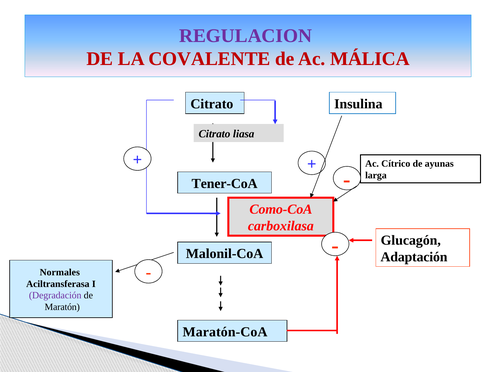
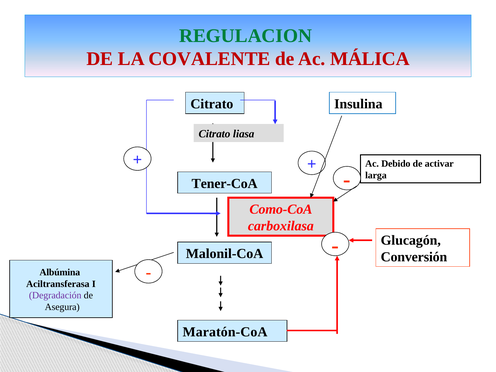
REGULACION colour: purple -> green (246, 36)
Cítrico: Cítrico -> Debido (396, 164)
ayunas: ayunas -> activar (439, 164)
Adaptación: Adaptación -> Conversión (414, 257)
Normales: Normales -> Albúmina (60, 272)
Maratón: Maratón -> Asegura (62, 307)
